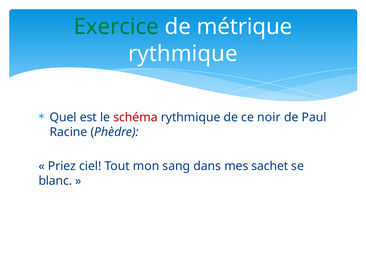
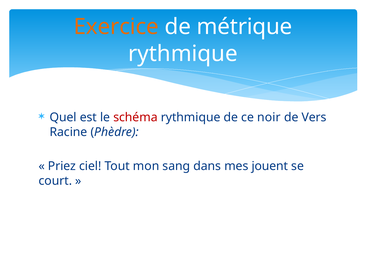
Exercice colour: green -> orange (116, 27)
Paul: Paul -> Vers (314, 117)
sachet: sachet -> jouent (270, 166)
blanc: blanc -> court (55, 181)
